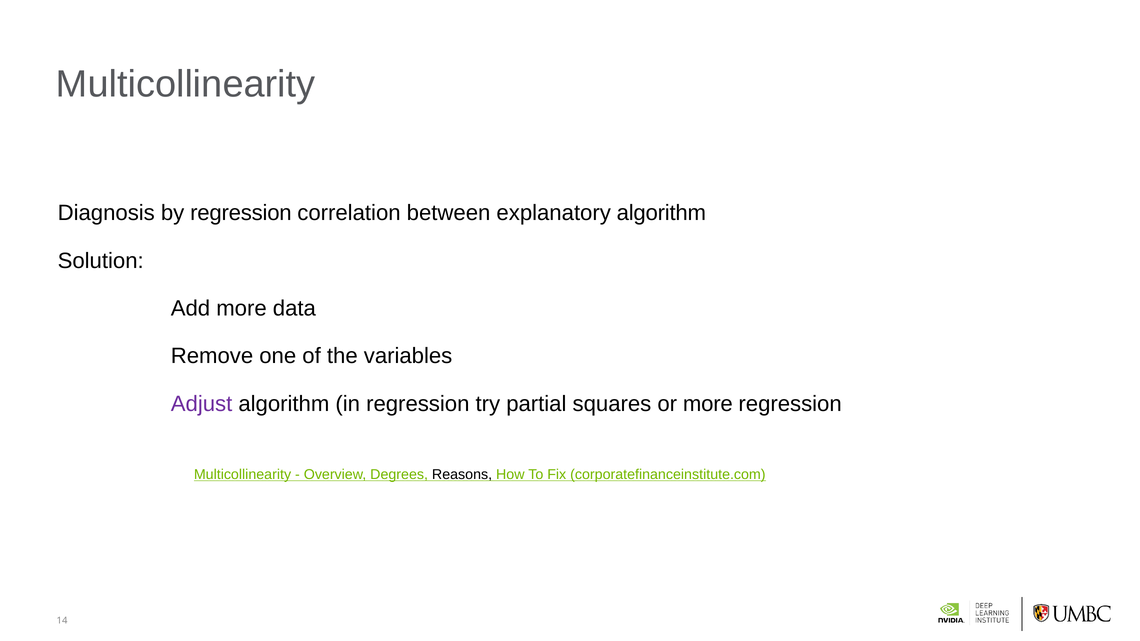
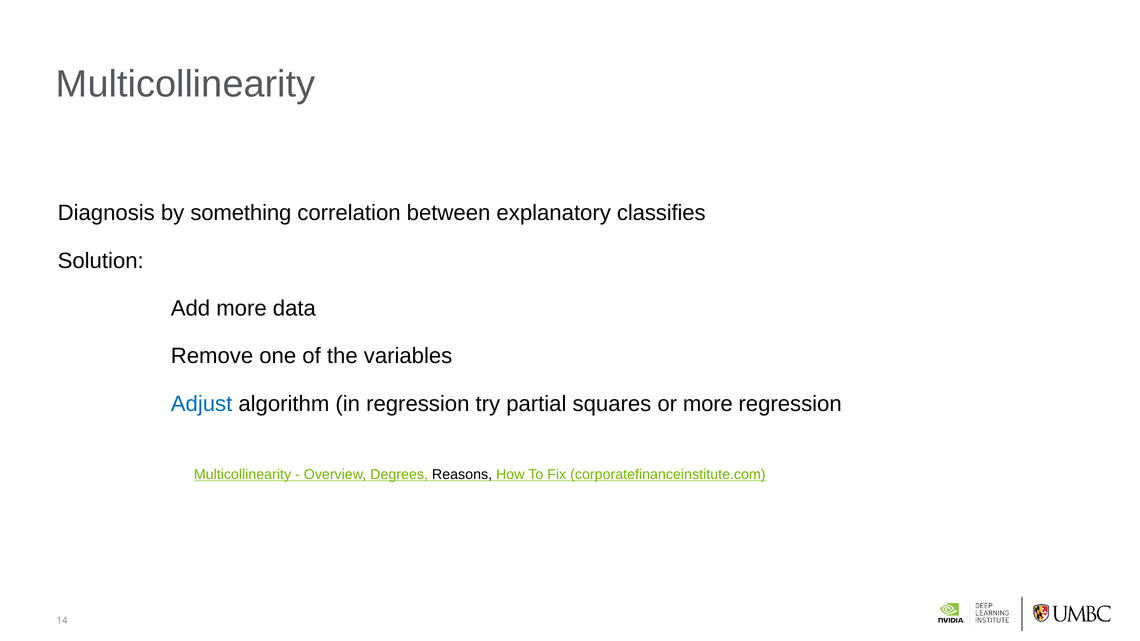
by regression: regression -> something (241, 213)
explanatory algorithm: algorithm -> classifies (661, 213)
Adjust colour: purple -> blue (202, 404)
